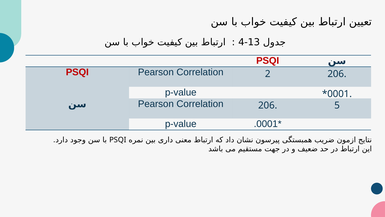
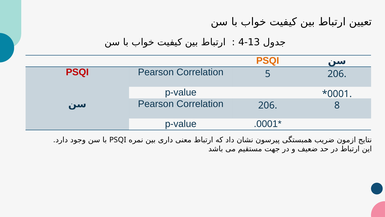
PSQI colour: red -> orange (268, 61)
2: 2 -> 5 (268, 74)
5: 5 -> 8 (337, 105)
